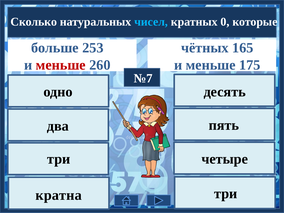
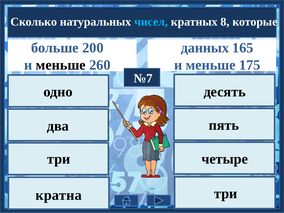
0: 0 -> 8 (225, 22)
253: 253 -> 200 (93, 48)
чётных: чётных -> данных (205, 48)
меньше colour: red -> black (61, 65)
